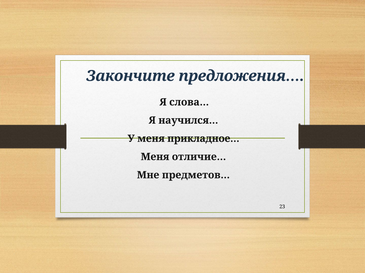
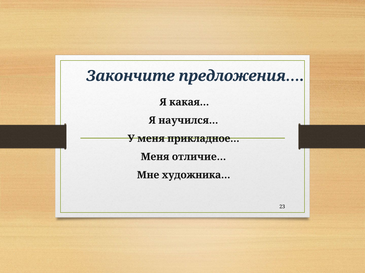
слова…: слова… -> какая… (189, 102)
предметов…: предметов… -> художника… (196, 175)
